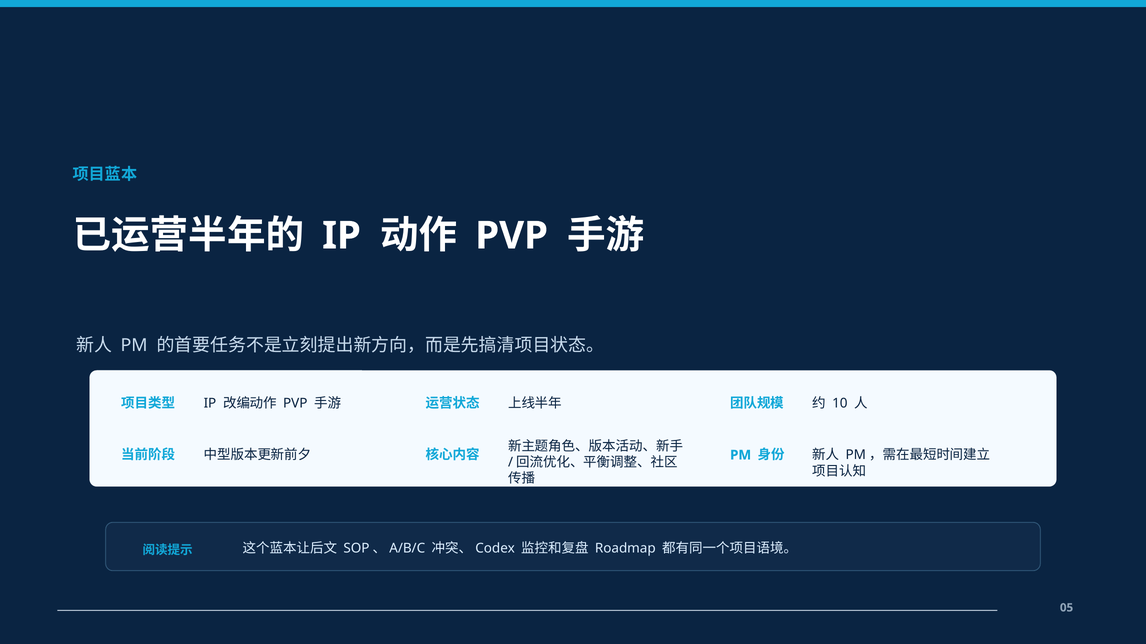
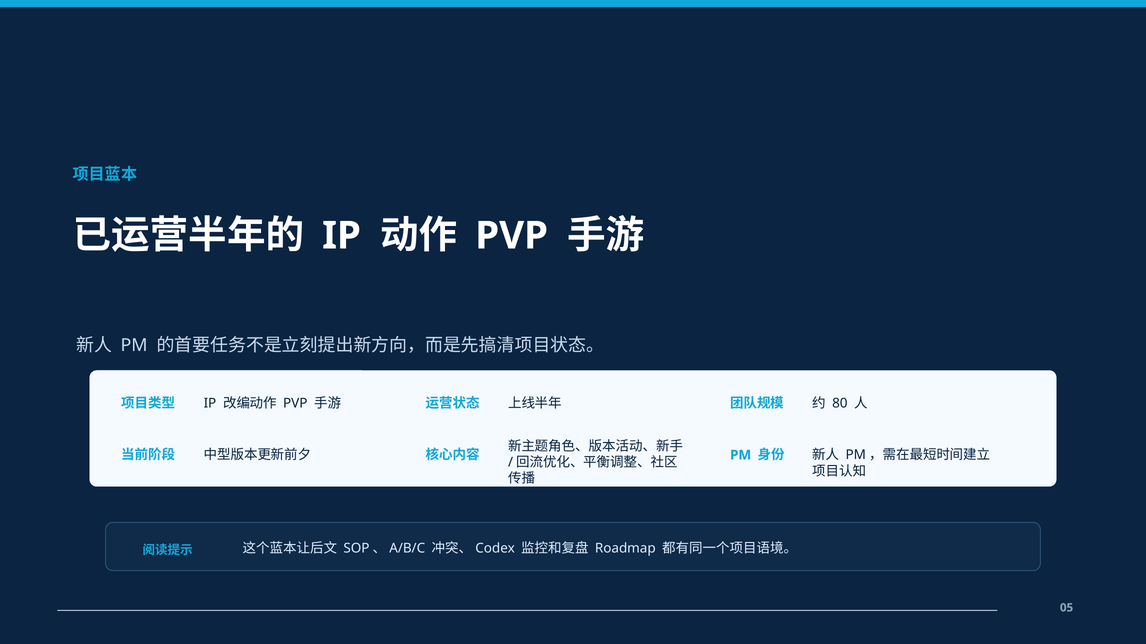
10: 10 -> 80 (840, 404)
